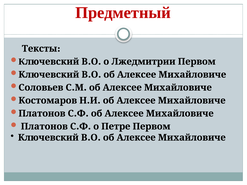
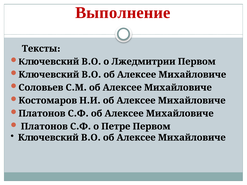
Предметный: Предметный -> Выполнение (123, 13)
